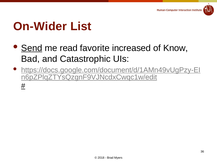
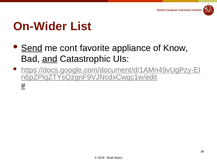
read: read -> cont (69, 48)
increased: increased -> appliance (131, 48)
and underline: none -> present (50, 59)
